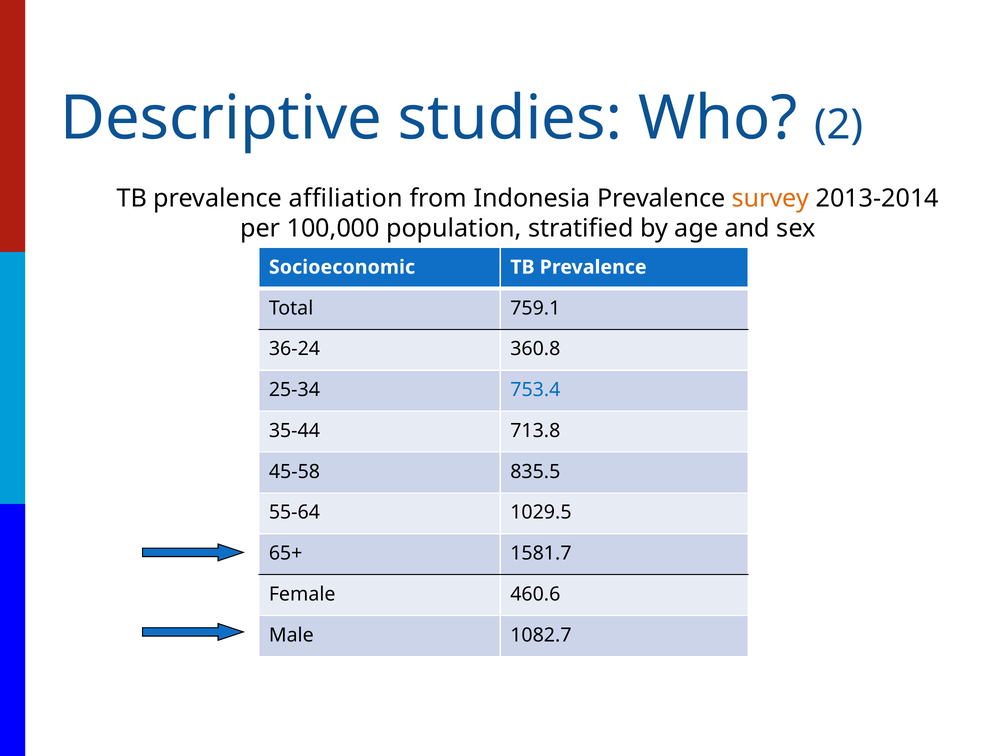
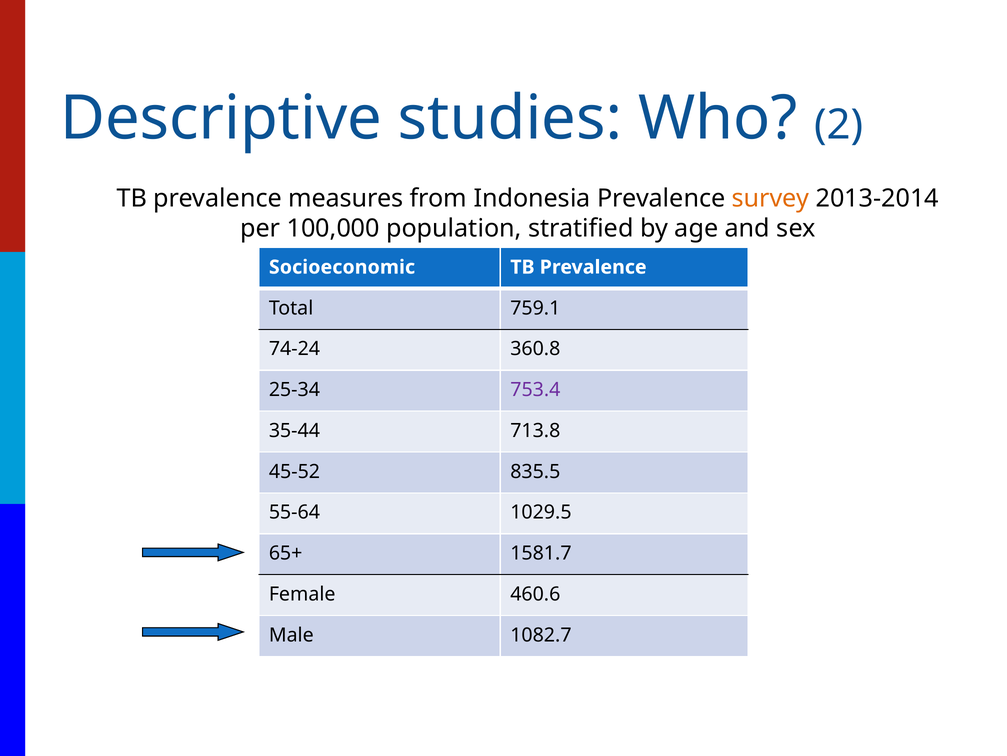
affiliation: affiliation -> measures (346, 198)
36-24: 36-24 -> 74-24 (294, 349)
753.4 colour: blue -> purple (535, 389)
45-58: 45-58 -> 45-52 (294, 471)
